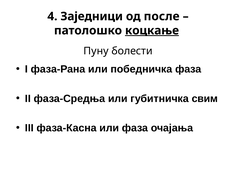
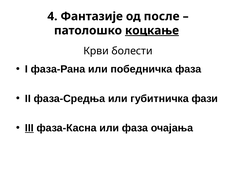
Заједници: Заједници -> Фантазије (92, 16)
Пуну: Пуну -> Крви (96, 51)
свим: свим -> фази (205, 99)
III underline: none -> present (29, 128)
